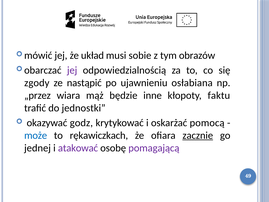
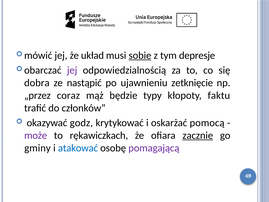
sobie underline: none -> present (140, 55)
obrazów: obrazów -> depresje (197, 55)
zgody: zgody -> dobra (37, 83)
osłabiana: osłabiana -> zetknięcie (192, 83)
wiara: wiara -> coraz (68, 95)
inne: inne -> typy (153, 95)
jednostki: jednostki -> członków (84, 108)
może colour: blue -> purple (36, 135)
jednej: jednej -> gminy (37, 148)
atakować colour: purple -> blue (78, 148)
